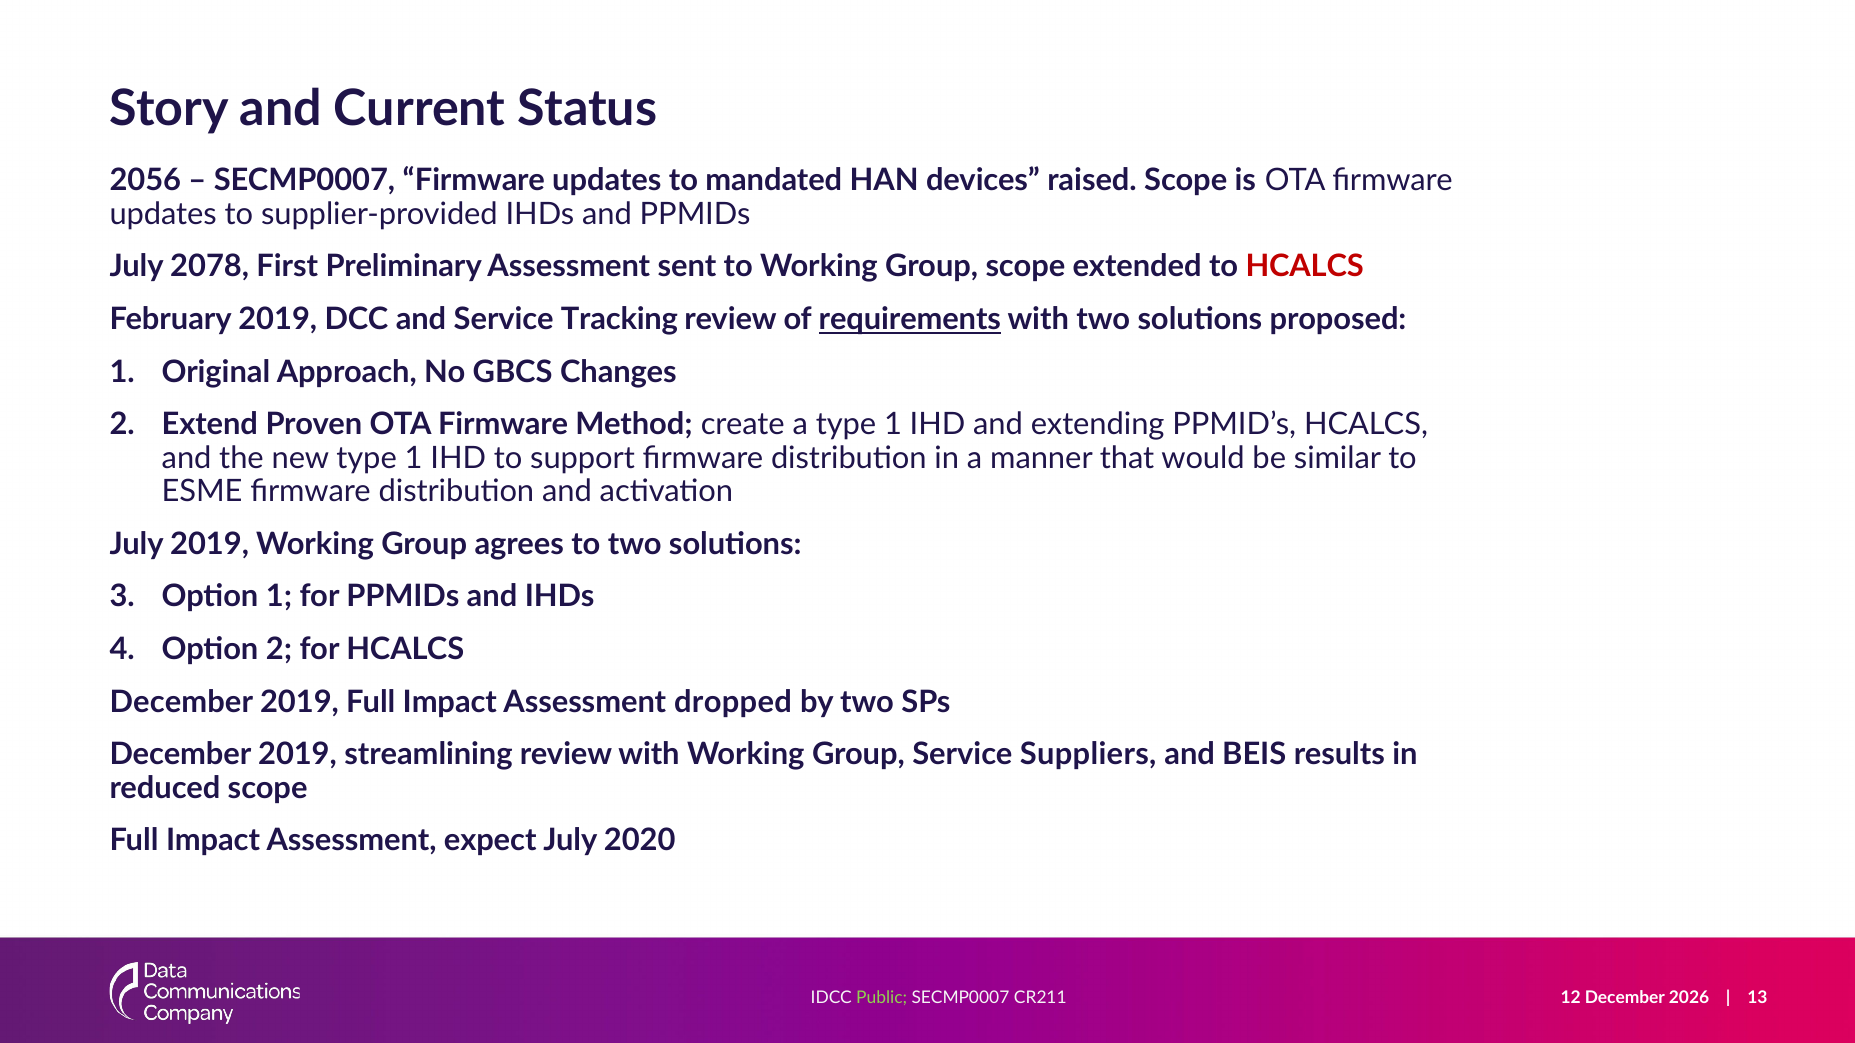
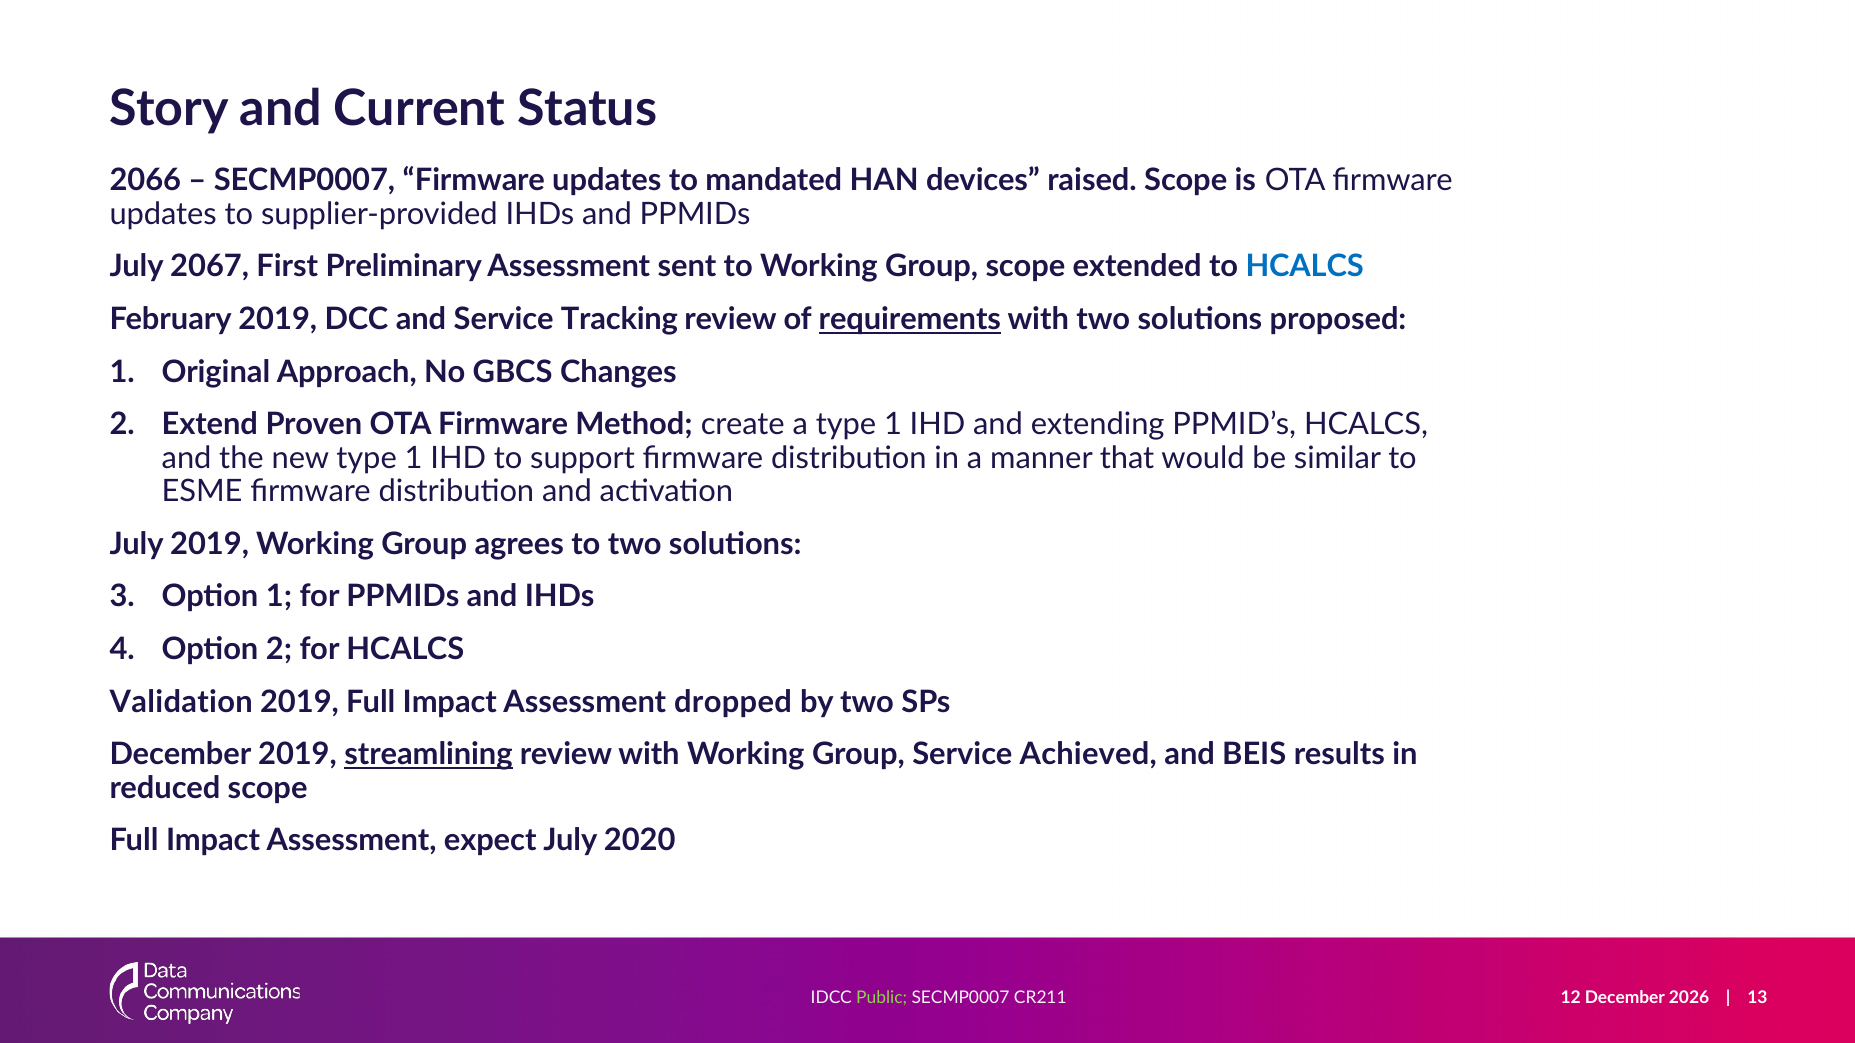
2056: 2056 -> 2066 (145, 181)
2078: 2078 -> 2067 (210, 267)
HCALCS colour: red -> blue (1305, 267)
December: December -> Validation (181, 702)
streamlining underline: none -> present (429, 755)
Suppliers: Suppliers -> Achieved (1088, 755)
